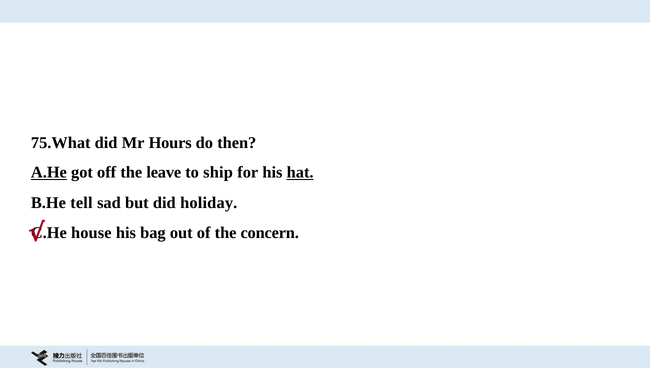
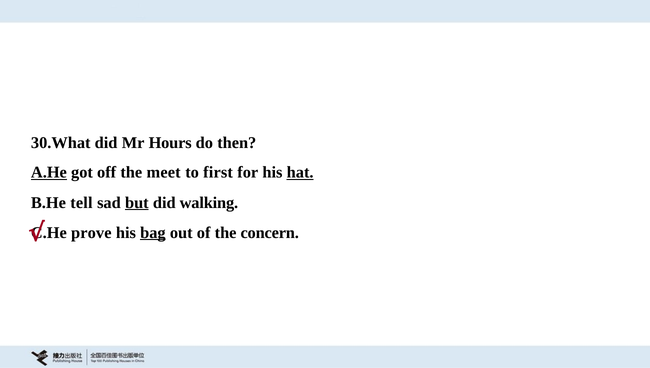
75.What: 75.What -> 30.What (61, 143)
leave: leave -> meet (164, 172)
ship: ship -> first (218, 172)
but underline: none -> present (137, 202)
holiday: holiday -> walking (209, 202)
house: house -> prove (91, 232)
bag underline: none -> present (153, 232)
